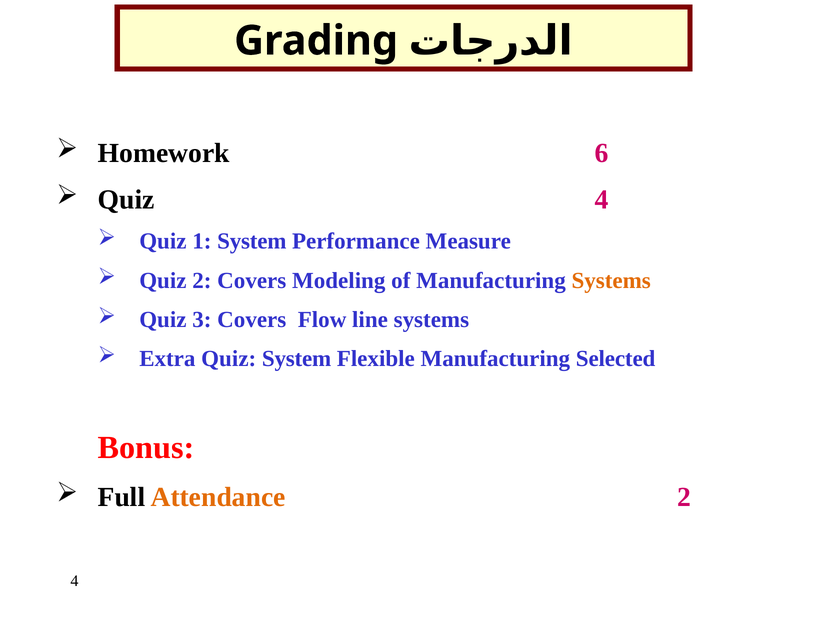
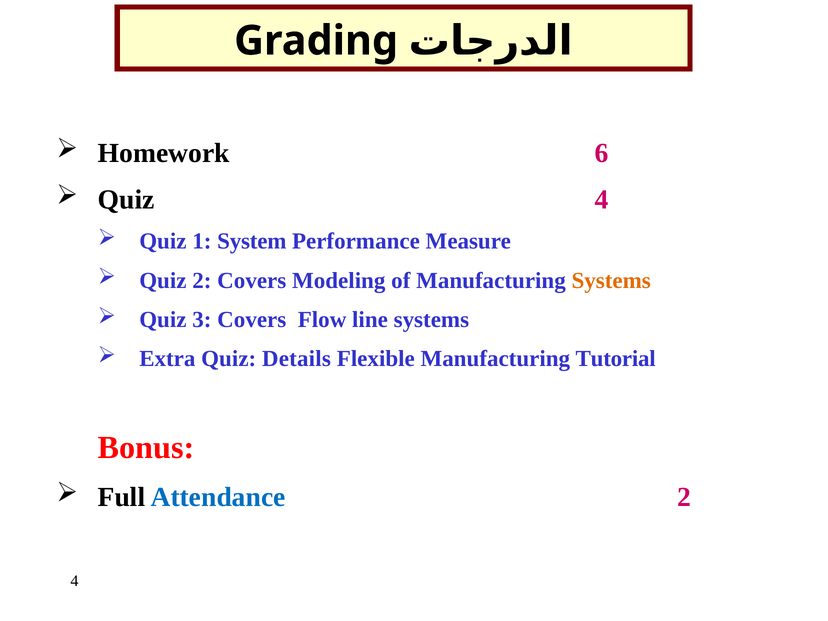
Quiz System: System -> Details (296, 359)
Selected: Selected -> Tutorial (616, 359)
Attendance colour: orange -> blue (218, 497)
